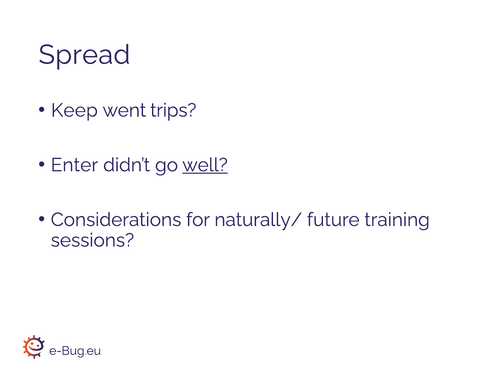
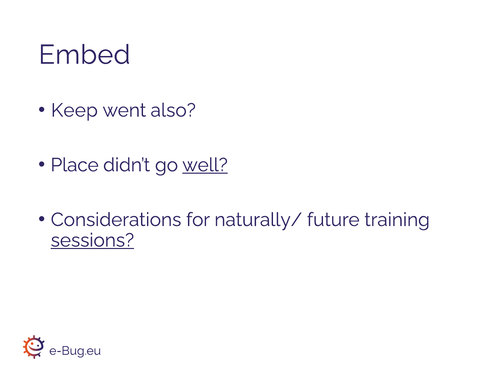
Spread: Spread -> Embed (84, 55)
trips: trips -> also (173, 110)
Enter: Enter -> Place (75, 165)
sessions underline: none -> present (92, 240)
